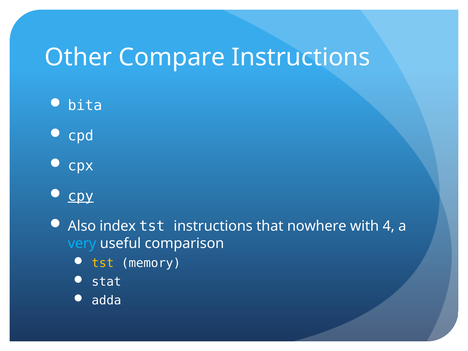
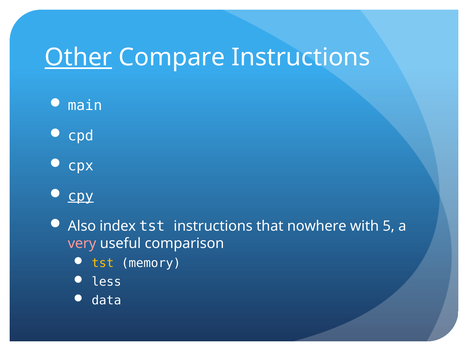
Other underline: none -> present (78, 57)
bita: bita -> main (85, 106)
4: 4 -> 5 (389, 226)
very colour: light blue -> pink (82, 243)
stat: stat -> less (106, 282)
adda: adda -> data (106, 301)
